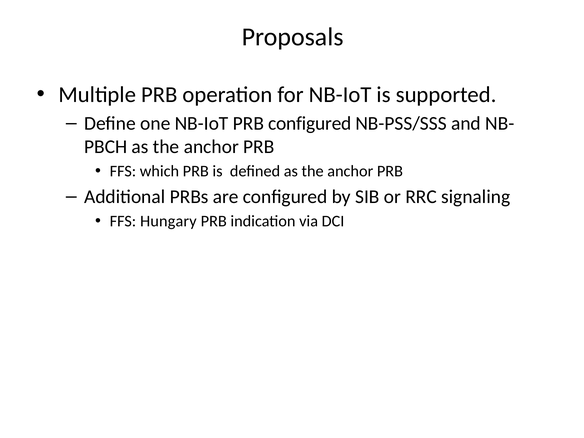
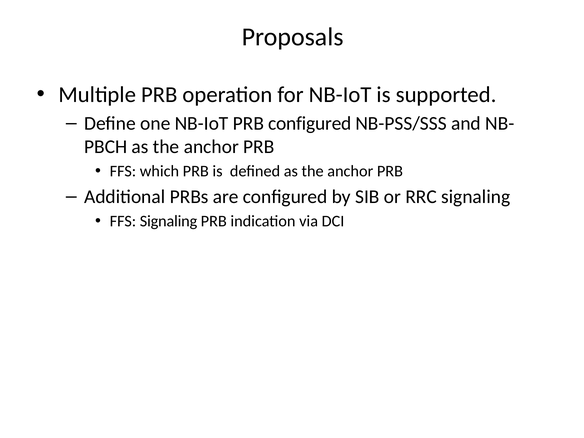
FFS Hungary: Hungary -> Signaling (169, 221)
